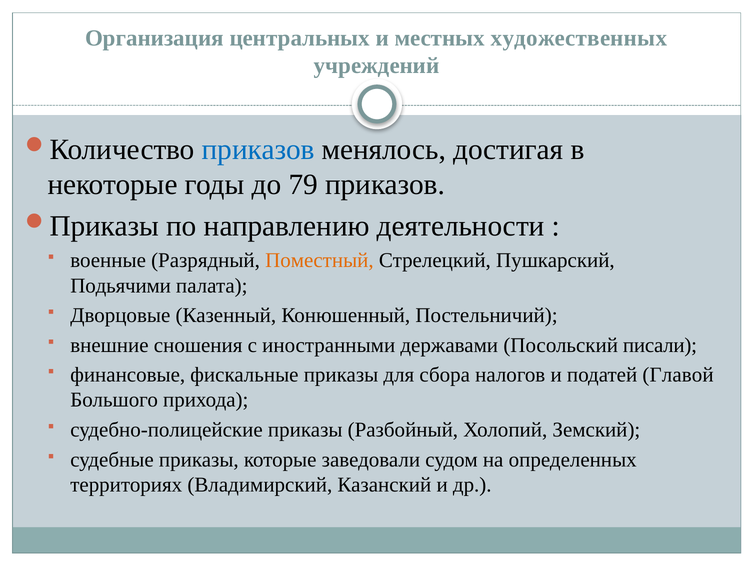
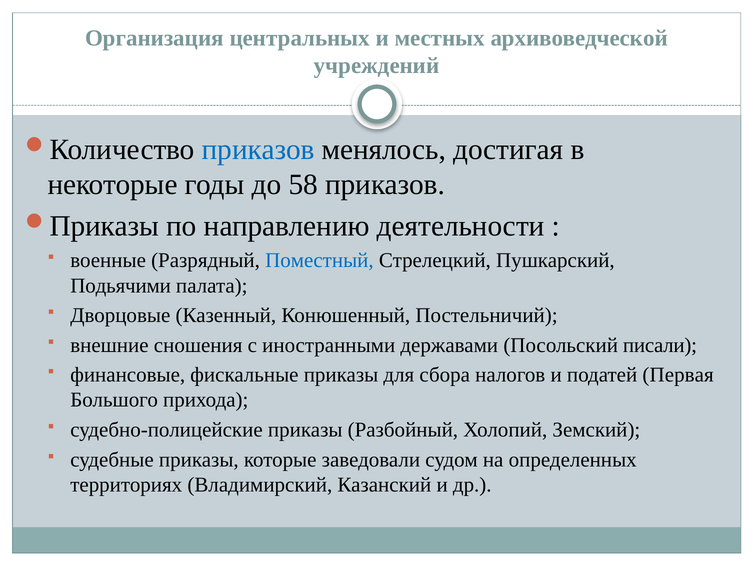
художественных: художественных -> архивоведческой (579, 38)
79: 79 -> 58 (303, 184)
Поместный colour: orange -> blue (319, 260)
Главой: Главой -> Первая (678, 375)
